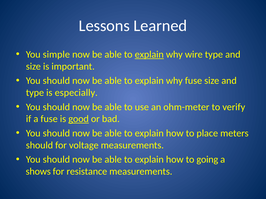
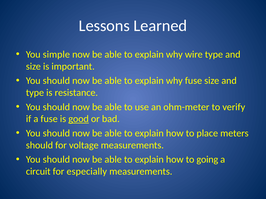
explain underline: present -> none (149, 55)
especially: especially -> resistance (76, 93)
shows: shows -> circuit (38, 172)
resistance: resistance -> especially (87, 172)
